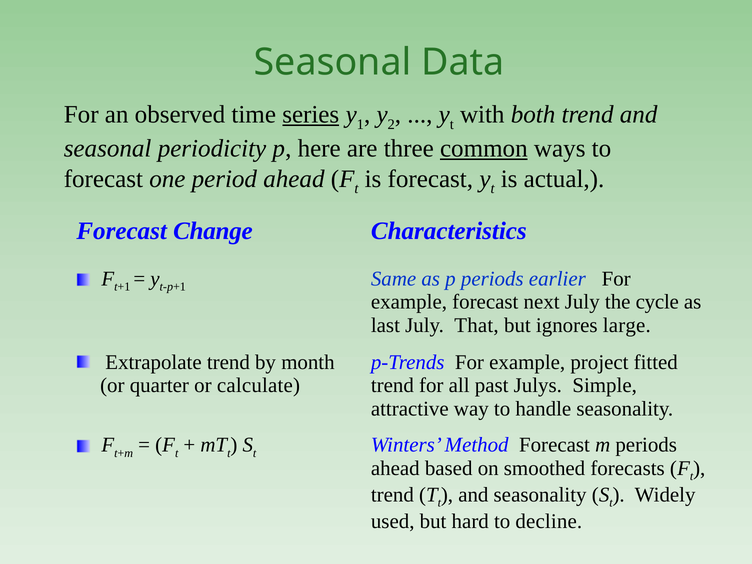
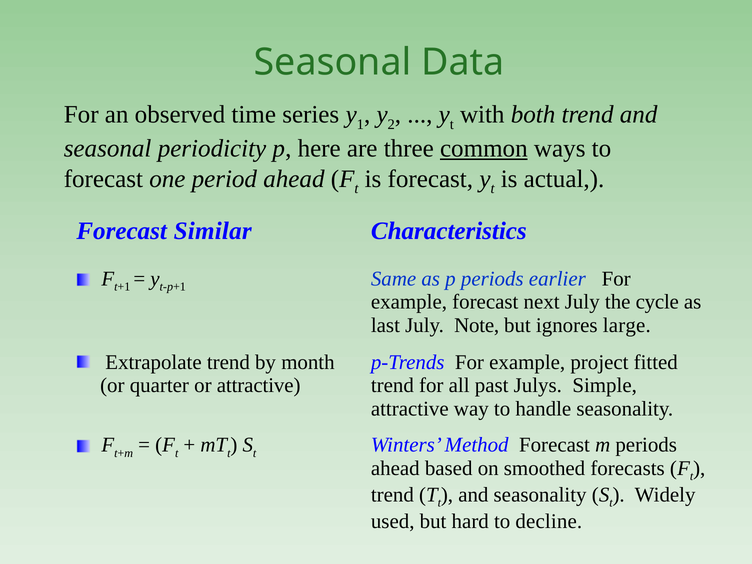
series underline: present -> none (311, 114)
Change: Change -> Similar (213, 231)
That: That -> Note (477, 325)
or calculate: calculate -> attractive (259, 385)
